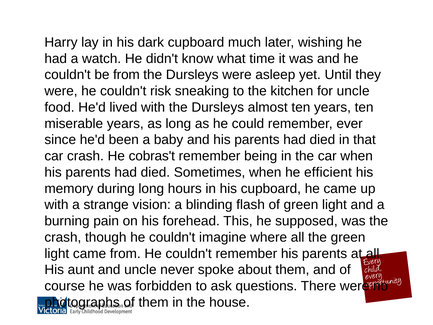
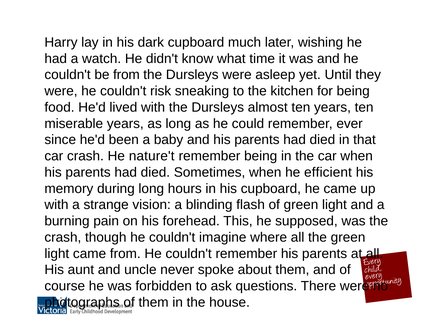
for uncle: uncle -> being (353, 91)
cobras't: cobras't -> nature't (152, 156)
